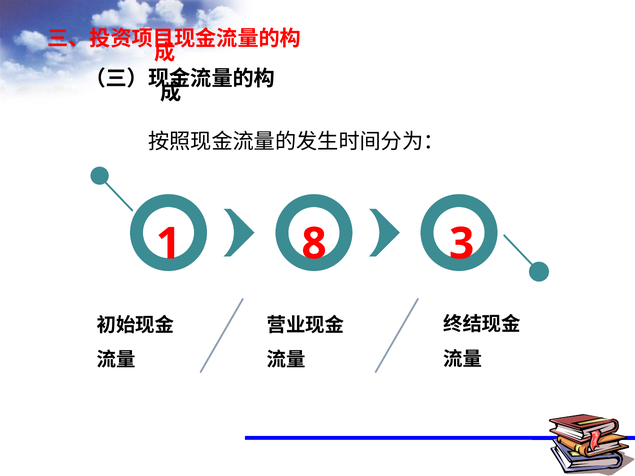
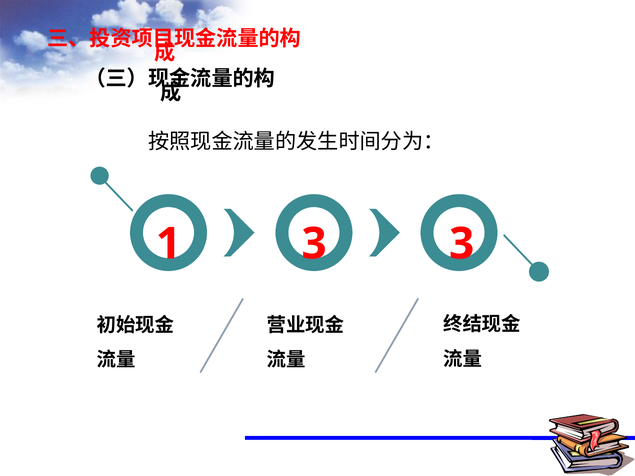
1 8: 8 -> 3 (314, 244)
